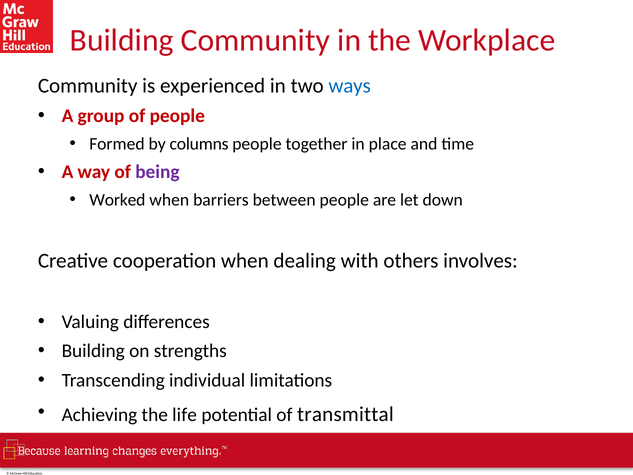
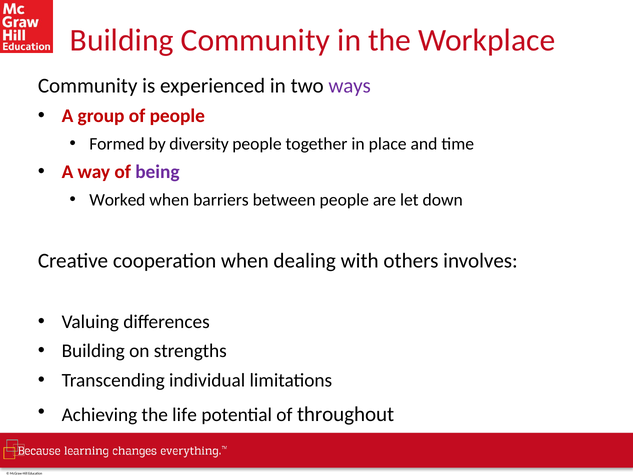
ways colour: blue -> purple (350, 86)
columns: columns -> diversity (199, 144)
transmittal: transmittal -> throughout (346, 414)
